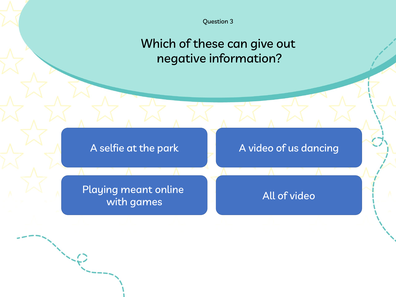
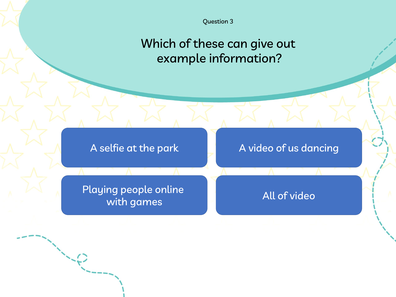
negative: negative -> example (181, 59)
meant: meant -> people (137, 190)
